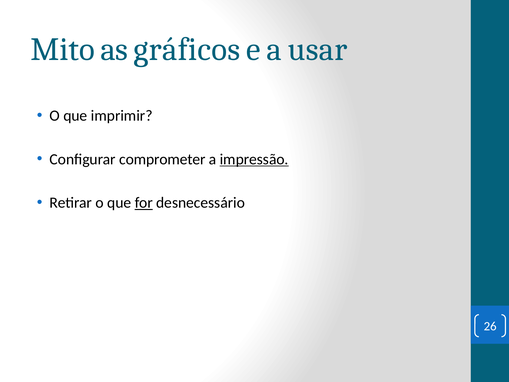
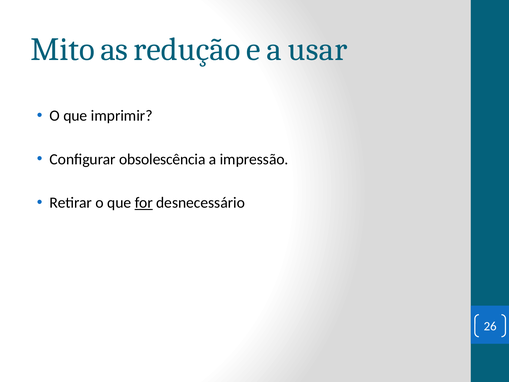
gráficos: gráficos -> redução (187, 49)
comprometer: comprometer -> obsolescência (162, 159)
impressão underline: present -> none (254, 159)
